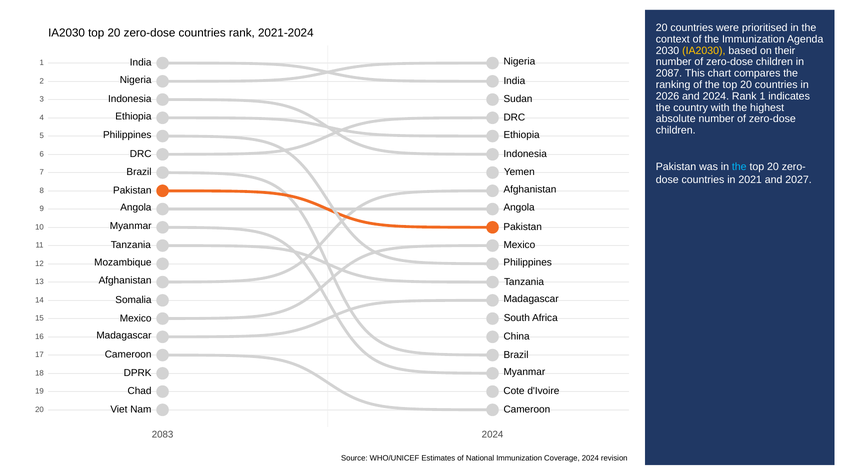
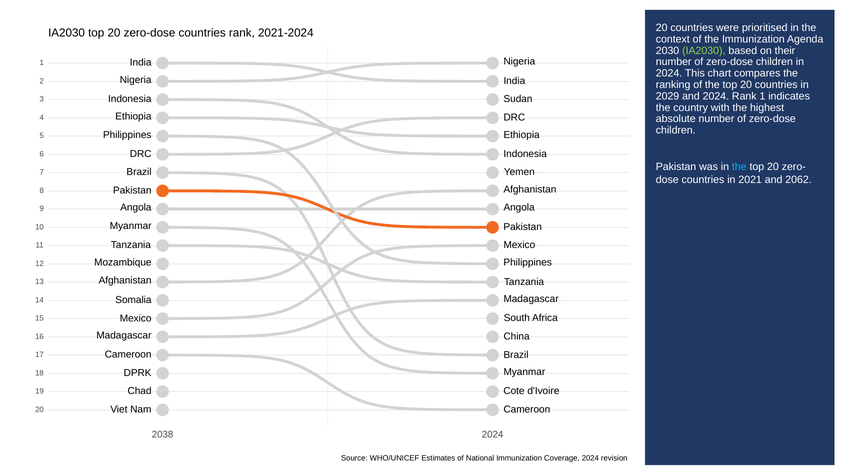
IA2030 colour: yellow -> light green (704, 51)
2087: 2087 -> 2024 (669, 73)
2026: 2026 -> 2029 (668, 96)
2027: 2027 -> 2062 (798, 180)
2083: 2083 -> 2038 (163, 435)
